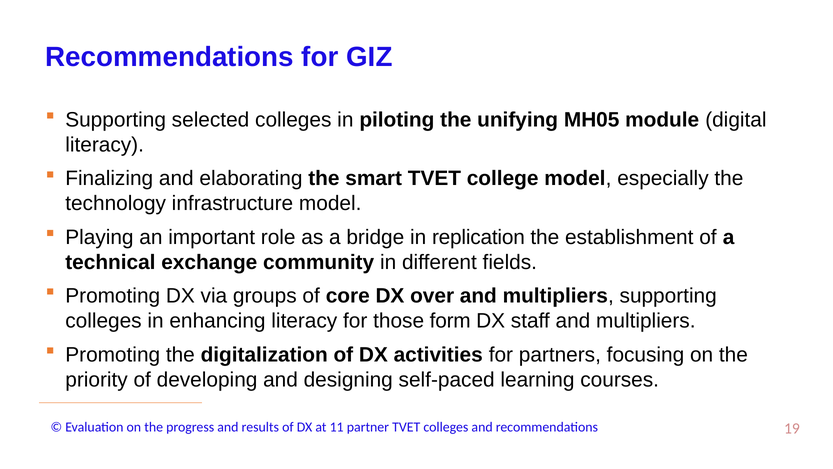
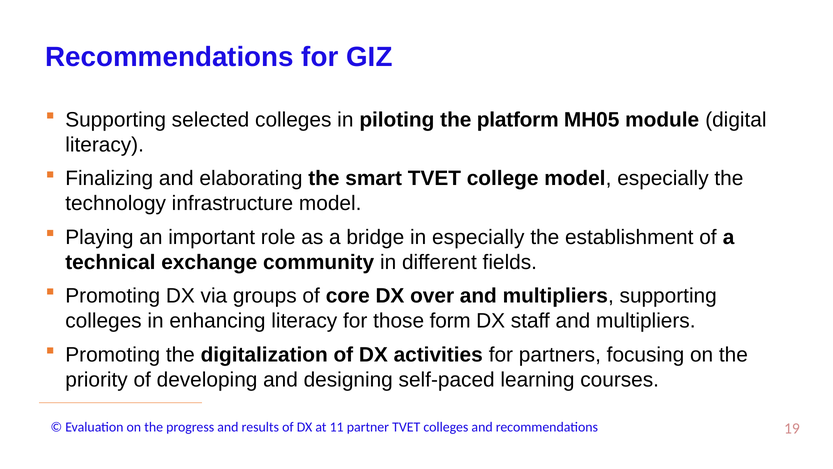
unifying: unifying -> platform (518, 120)
in replication: replication -> especially (478, 237)
